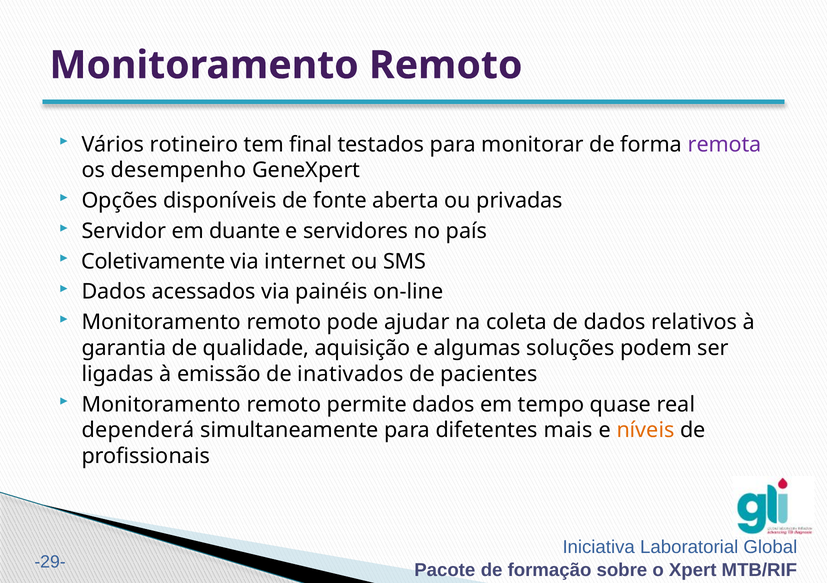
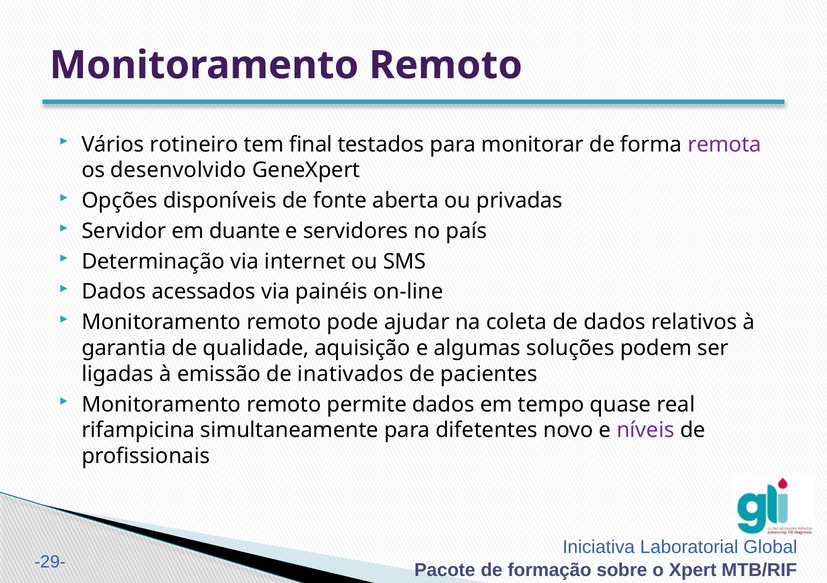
desempenho: desempenho -> desenvolvido (178, 171)
Coletivamente: Coletivamente -> Determinação (153, 262)
dependerá: dependerá -> rifampicina (138, 431)
mais: mais -> novo (568, 431)
níveis colour: orange -> purple (646, 431)
